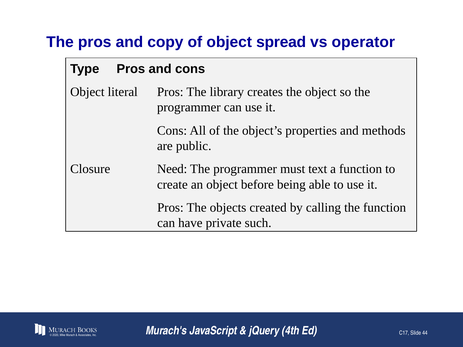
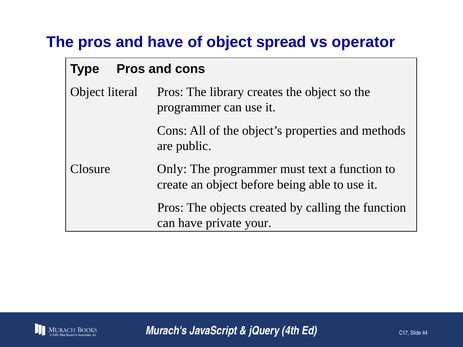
and copy: copy -> have (165, 42)
Need: Need -> Only (172, 169)
such: such -> your (258, 223)
